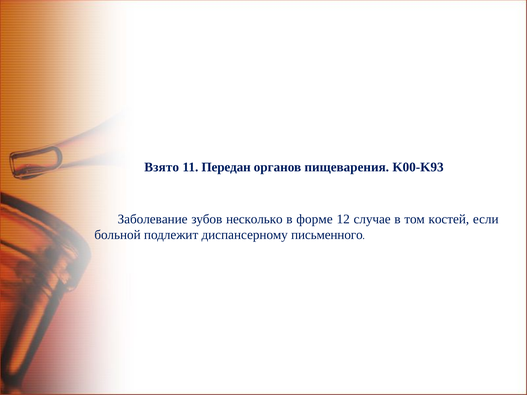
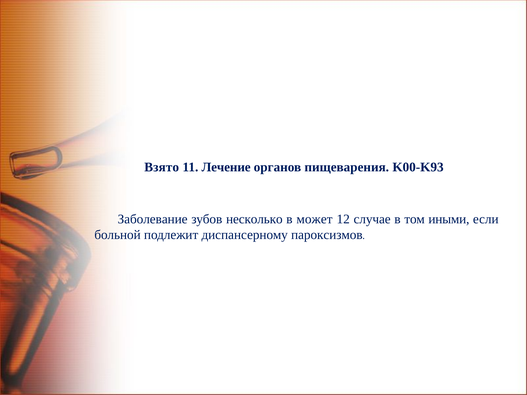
Передан: Передан -> Лечение (226, 167)
форме: форме -> может (315, 219)
костей: костей -> иными (449, 219)
письменного: письменного -> пароксизмов (327, 235)
